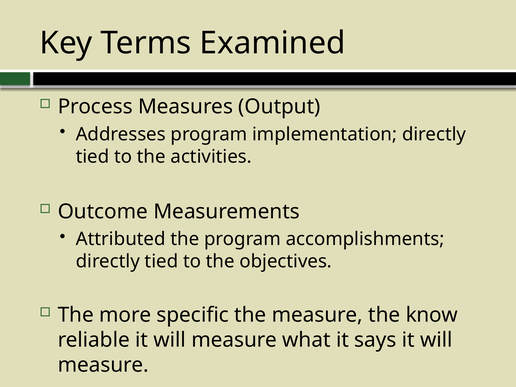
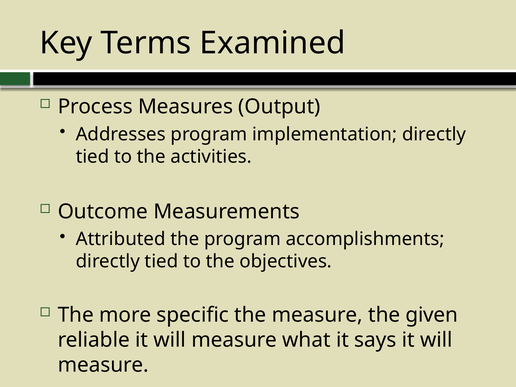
know: know -> given (432, 315)
